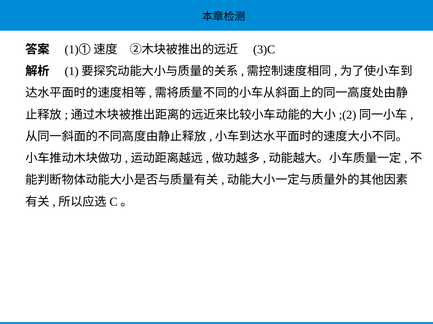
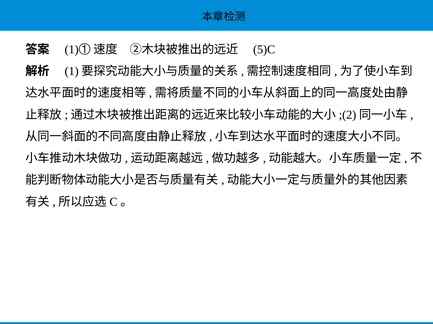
3)C: 3)C -> 5)C (264, 49)
